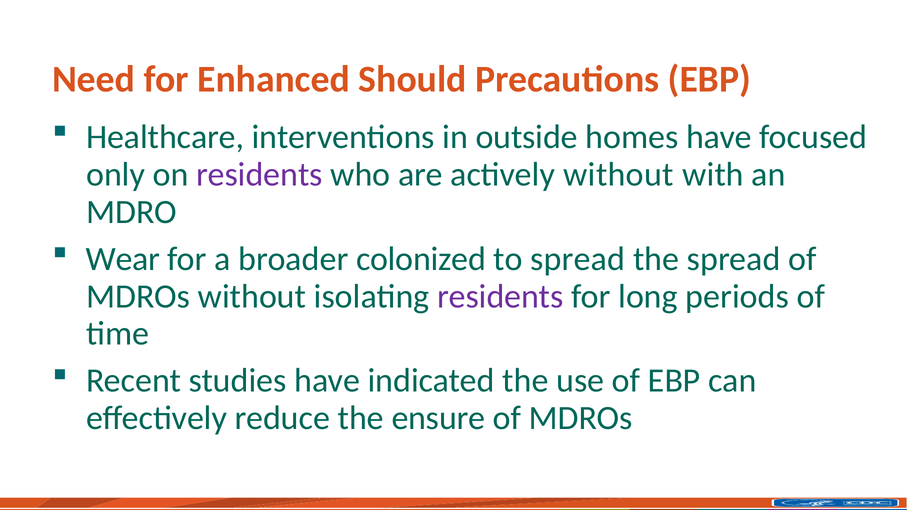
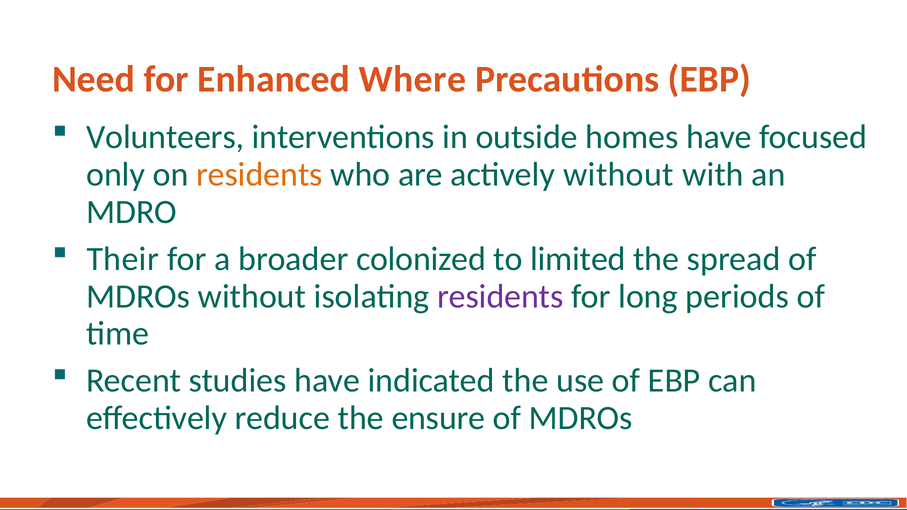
Should: Should -> Where (412, 79)
Healthcare: Healthcare -> Volunteers (165, 137)
residents colour: purple -> orange (259, 175)
Wear: Wear -> Their (123, 259)
to spread: spread -> limited (578, 259)
